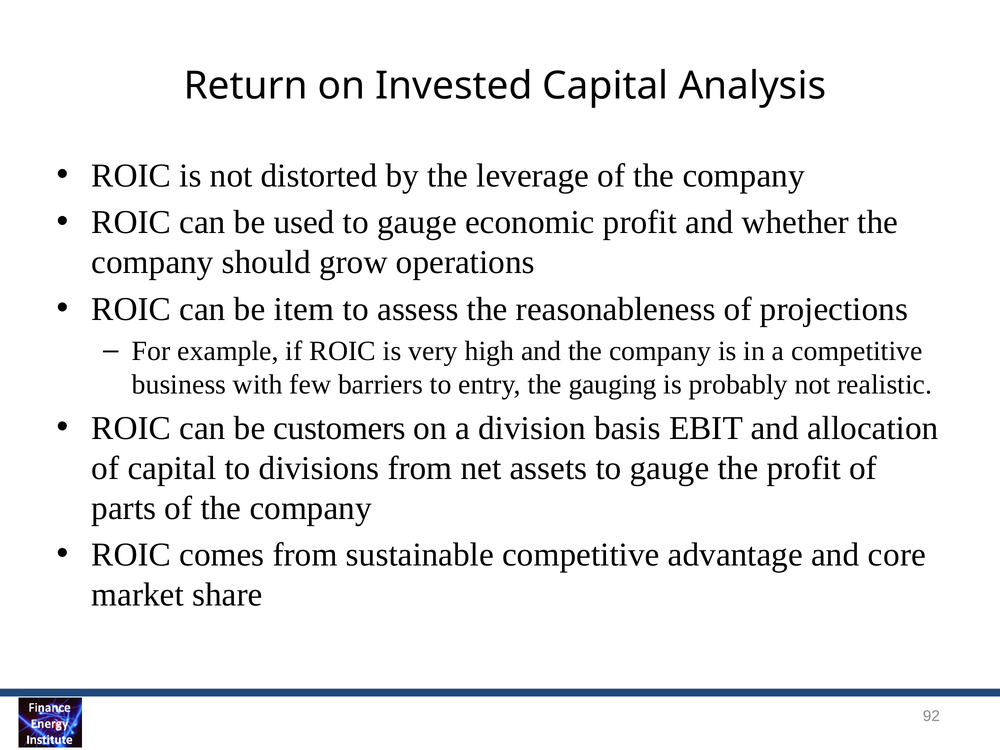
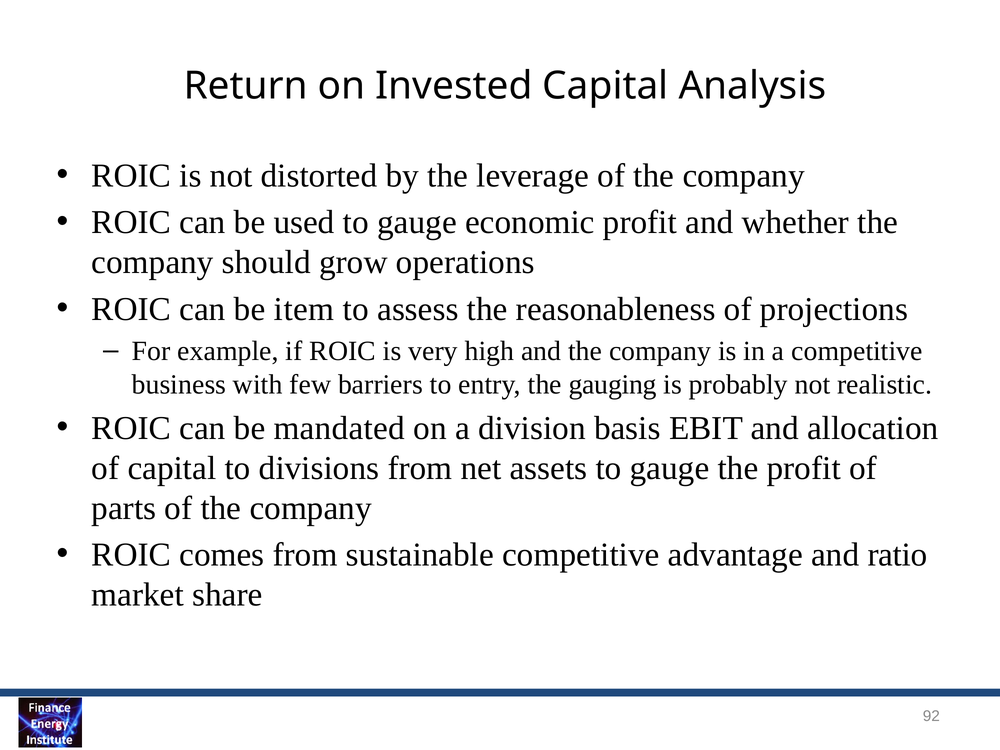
customers: customers -> mandated (339, 428)
core: core -> ratio (897, 555)
